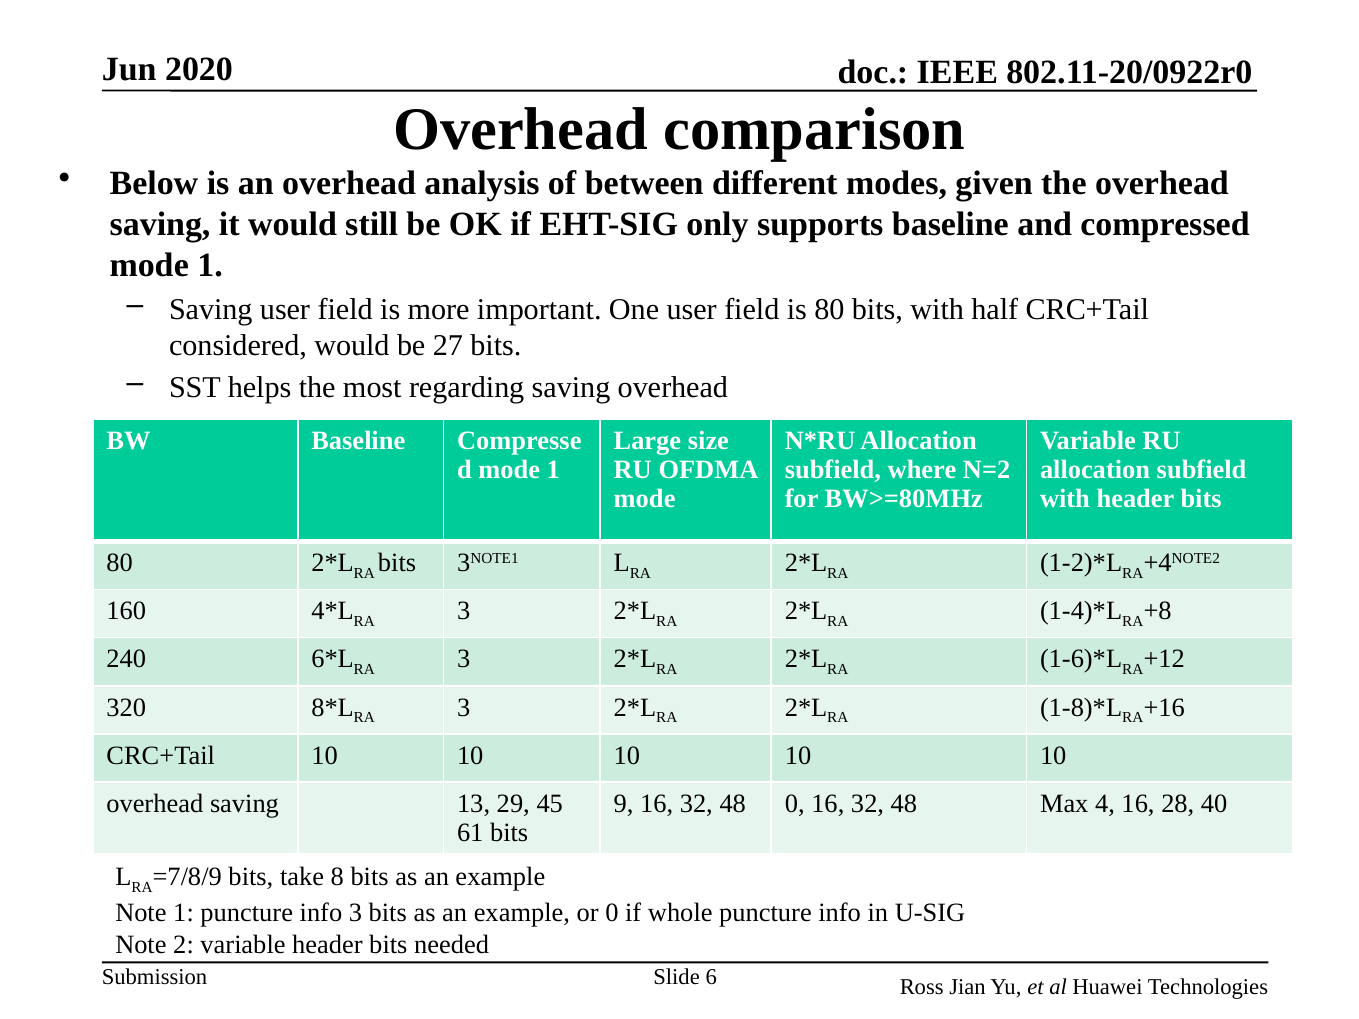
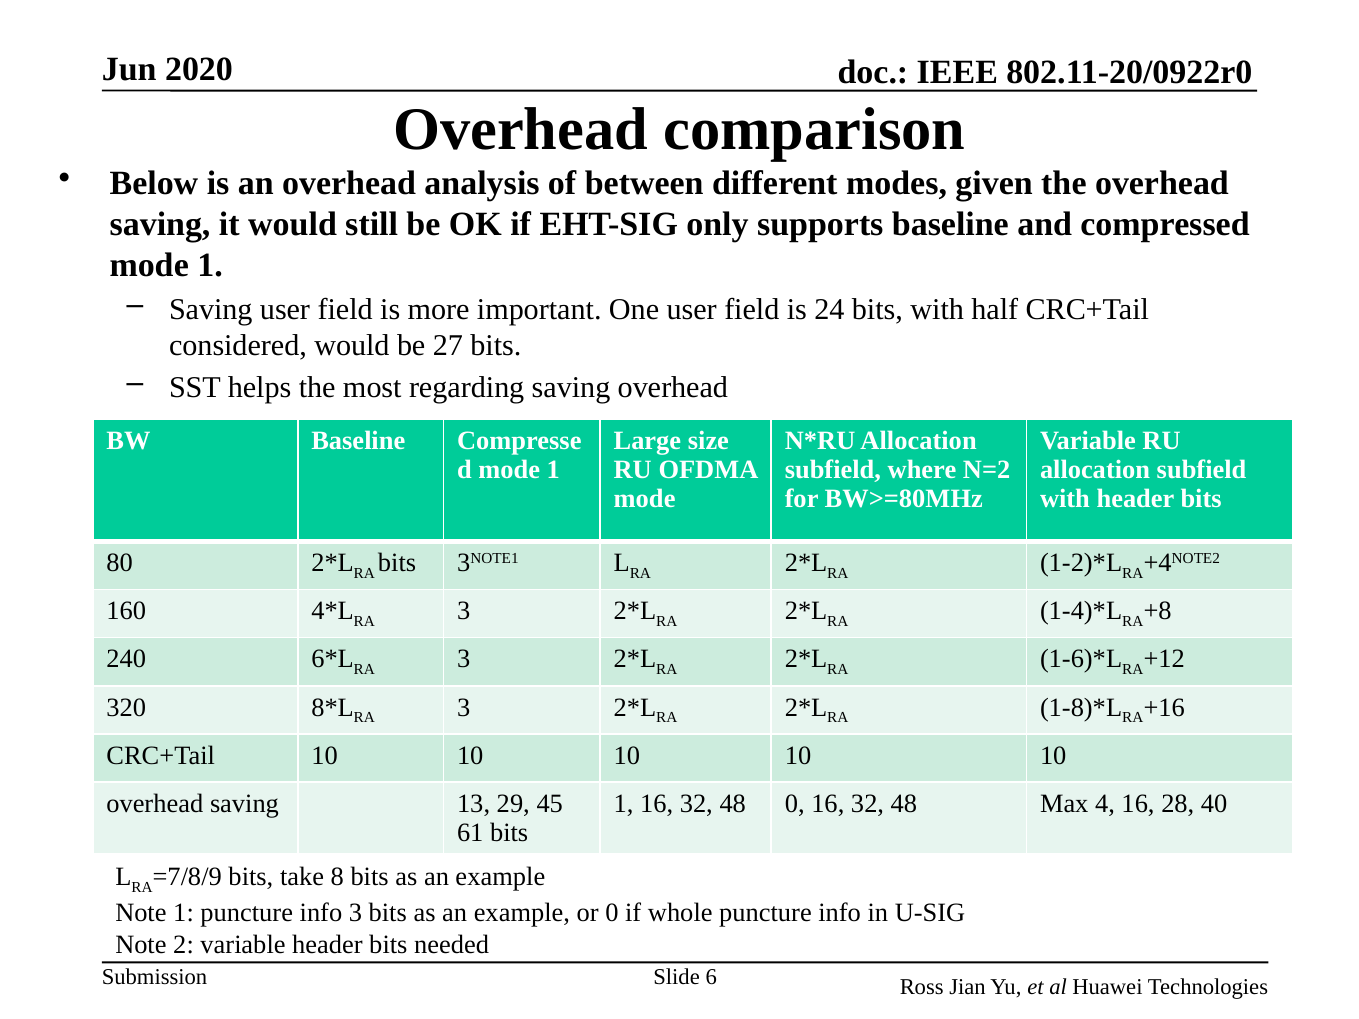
is 80: 80 -> 24 (830, 310)
9: 9 -> 1 (624, 804)
